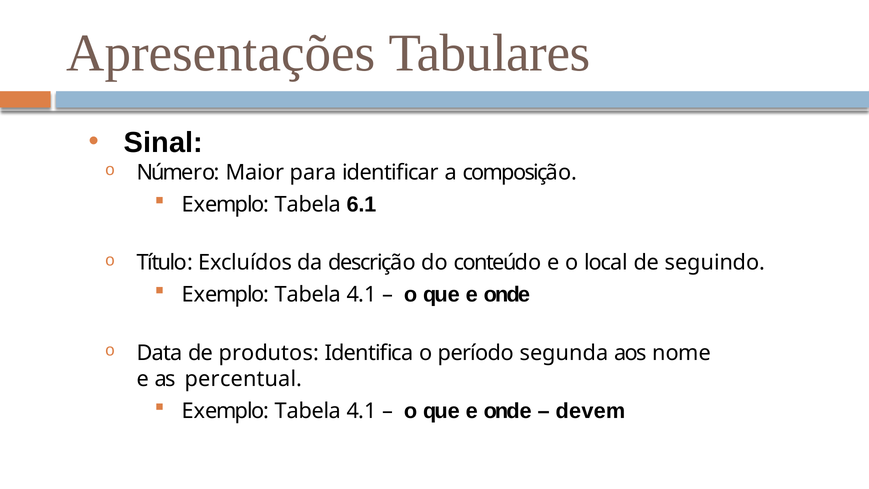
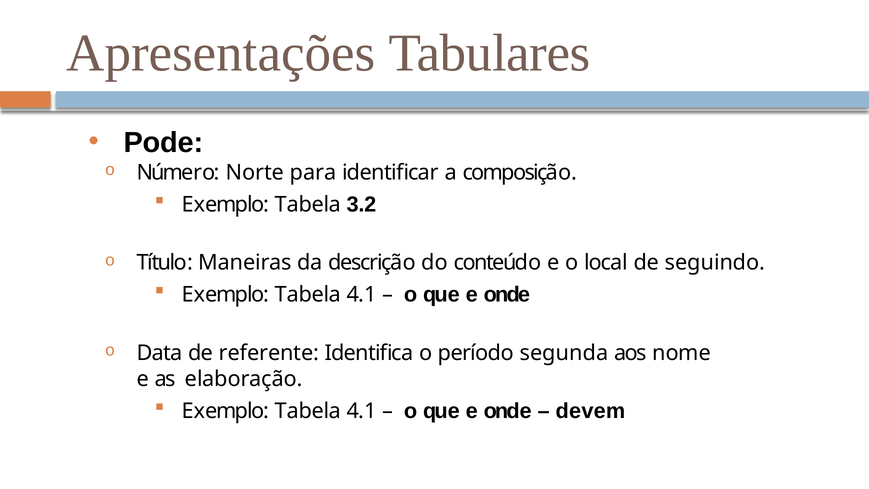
Sinal: Sinal -> Pode (164, 142)
Maior: Maior -> Norte (255, 172)
6.1: 6.1 -> 3.2 (361, 204)
Excluídos: Excluídos -> Maneiras (245, 263)
produtos: produtos -> referente (269, 353)
percentual: percentual -> elaboração (244, 379)
